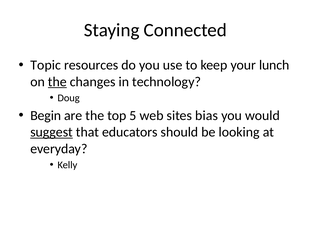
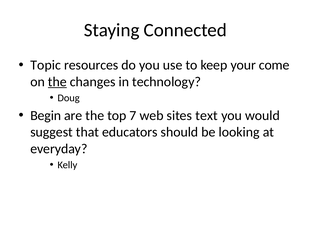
lunch: lunch -> come (274, 65)
5: 5 -> 7 (133, 116)
bias: bias -> text (207, 116)
suggest underline: present -> none (52, 132)
